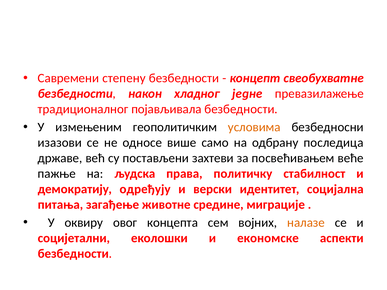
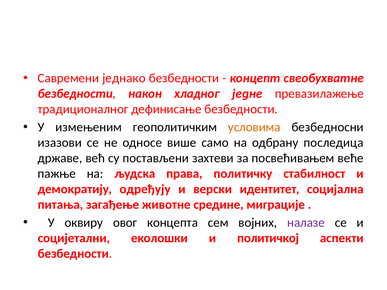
степену: степену -> једнако (124, 78)
појављивала: појављивала -> дефинисање (166, 109)
налазе colour: orange -> purple (306, 223)
економске: економске -> политичкој (268, 238)
